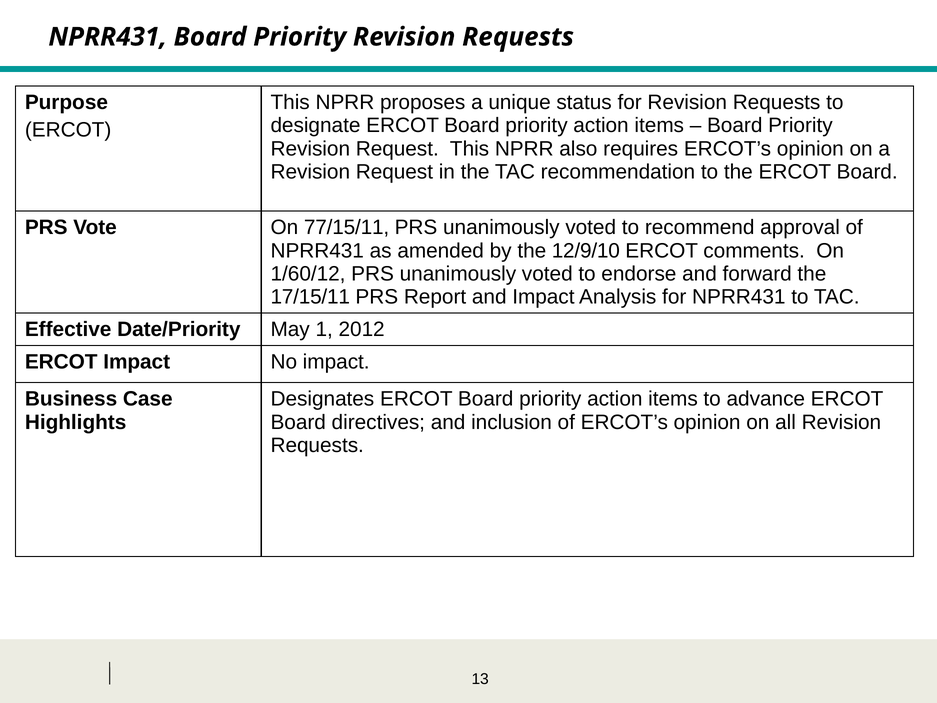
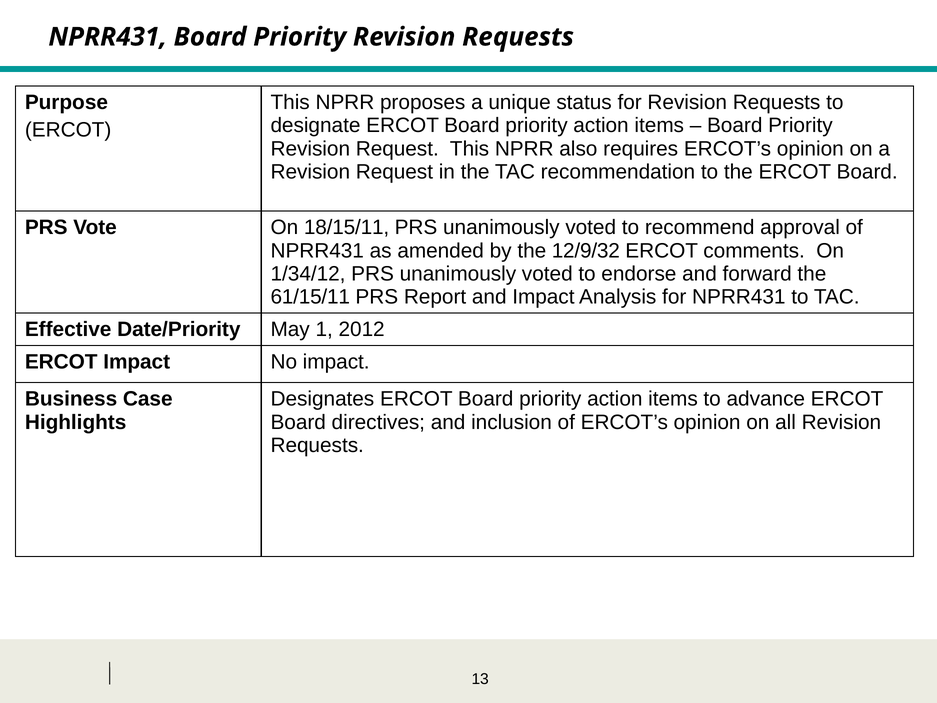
77/15/11: 77/15/11 -> 18/15/11 (347, 227)
12/9/10: 12/9/10 -> 12/9/32 (586, 251)
1/60/12: 1/60/12 -> 1/34/12 (308, 274)
17/15/11: 17/15/11 -> 61/15/11 (310, 297)
